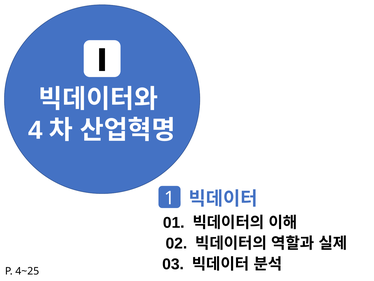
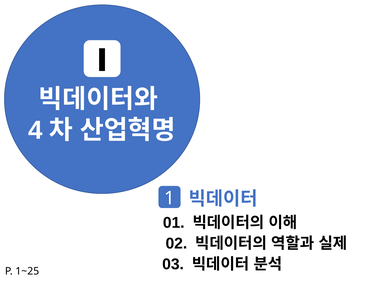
4~25: 4~25 -> 1~25 (27, 271)
